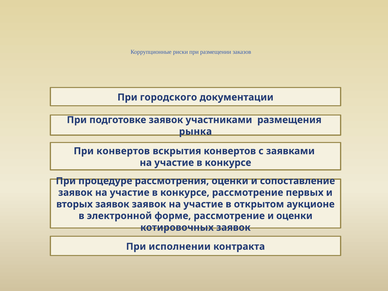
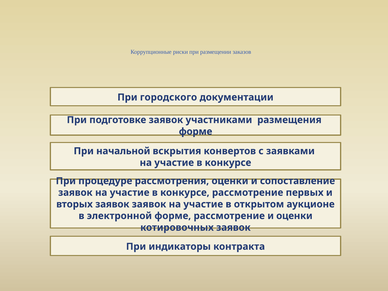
рынка: рынка -> форме (196, 132)
При конвертов: конвертов -> начальной (123, 151)
исполнении: исполнении -> индикаторы (180, 247)
